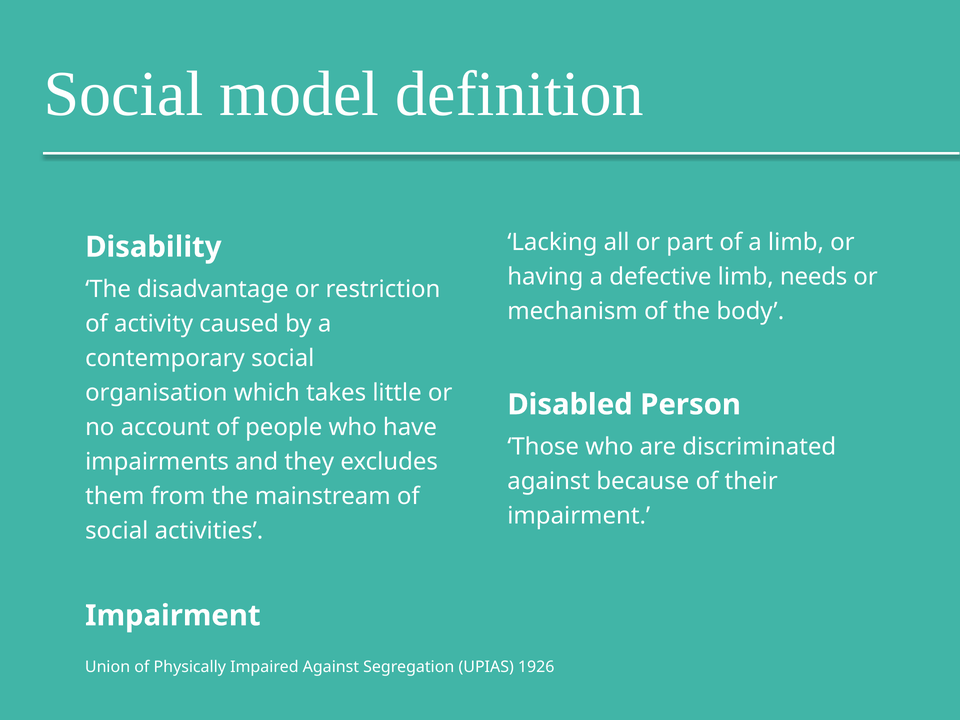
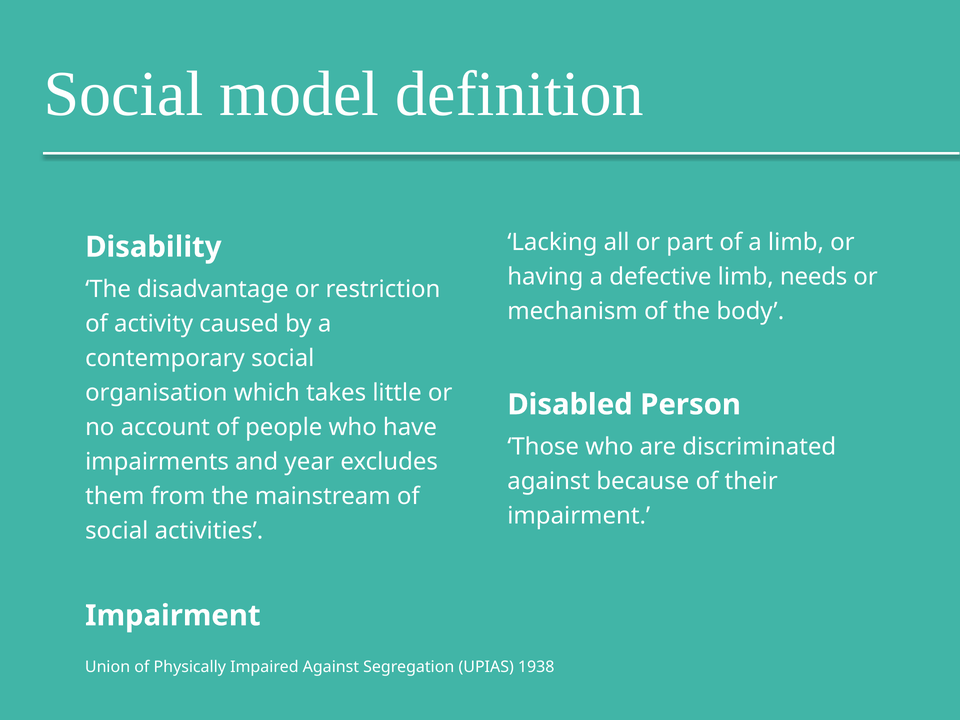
they: they -> year (309, 462)
1926: 1926 -> 1938 (536, 667)
